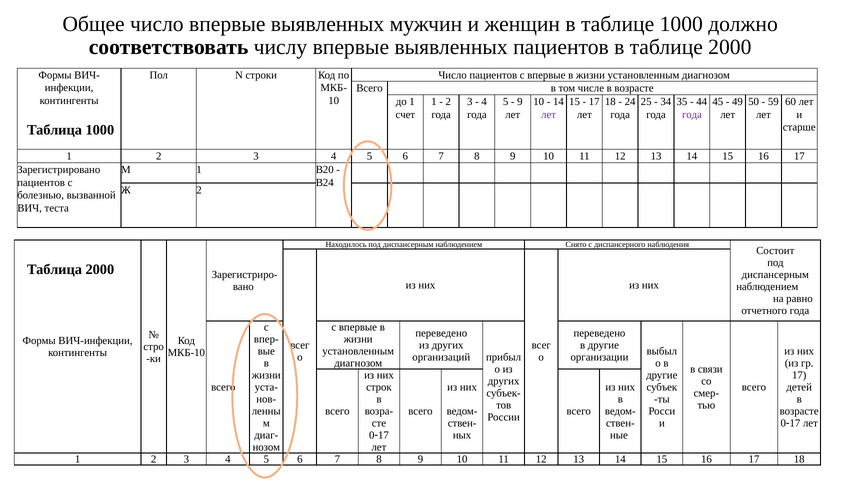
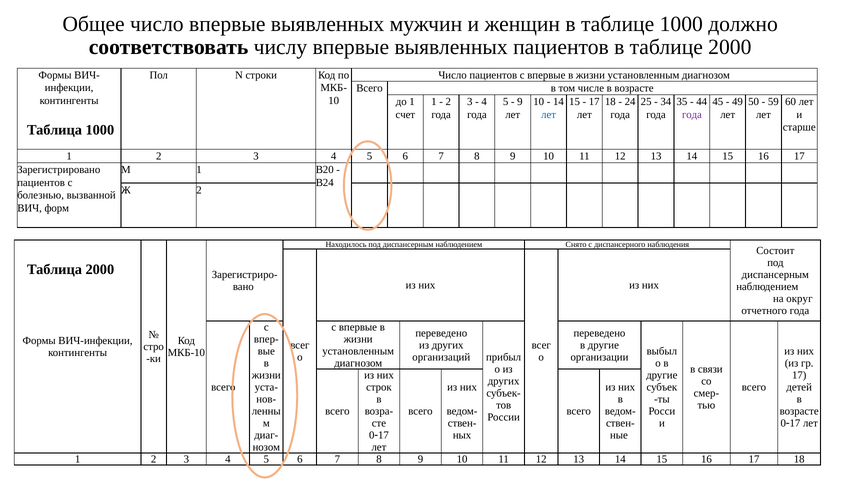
лет colour: purple -> blue (549, 115)
теста: теста -> форм (57, 208)
равно: равно -> округ (799, 299)
